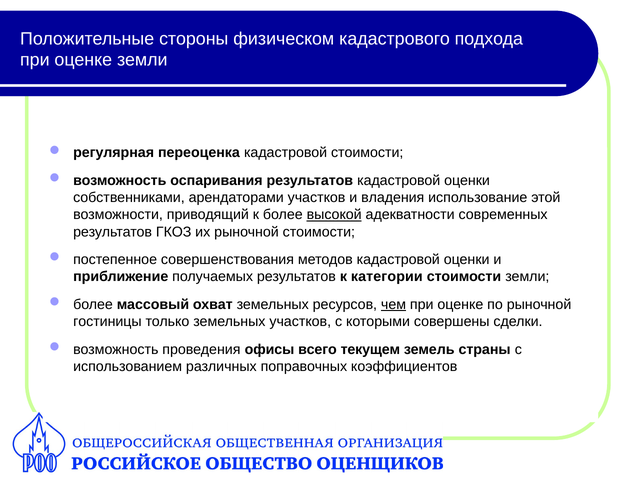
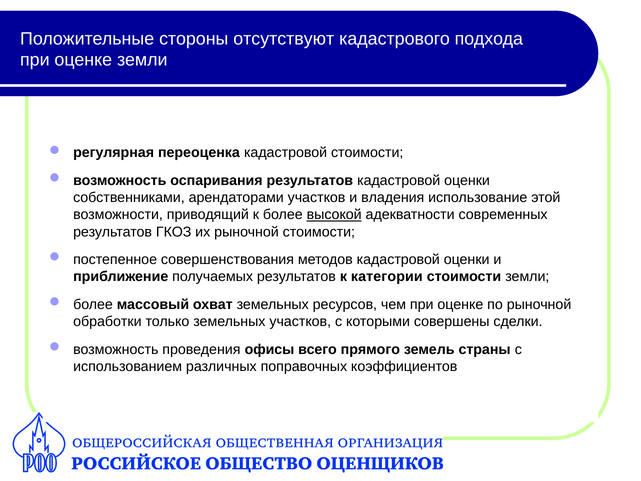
физическом: физическом -> отсутствуют (284, 39)
чем underline: present -> none (394, 304)
гостиницы: гостиницы -> обработки (107, 321)
текущем: текущем -> прямого (370, 349)
